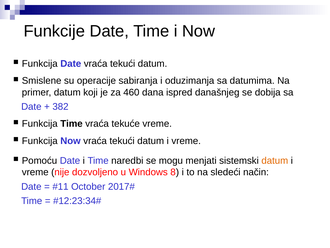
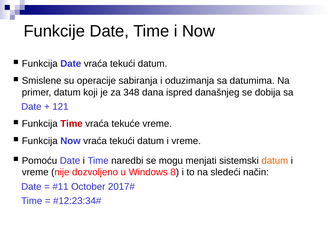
460: 460 -> 348 (131, 92)
382: 382 -> 121 (60, 106)
Time colour: black -> red (72, 124)
